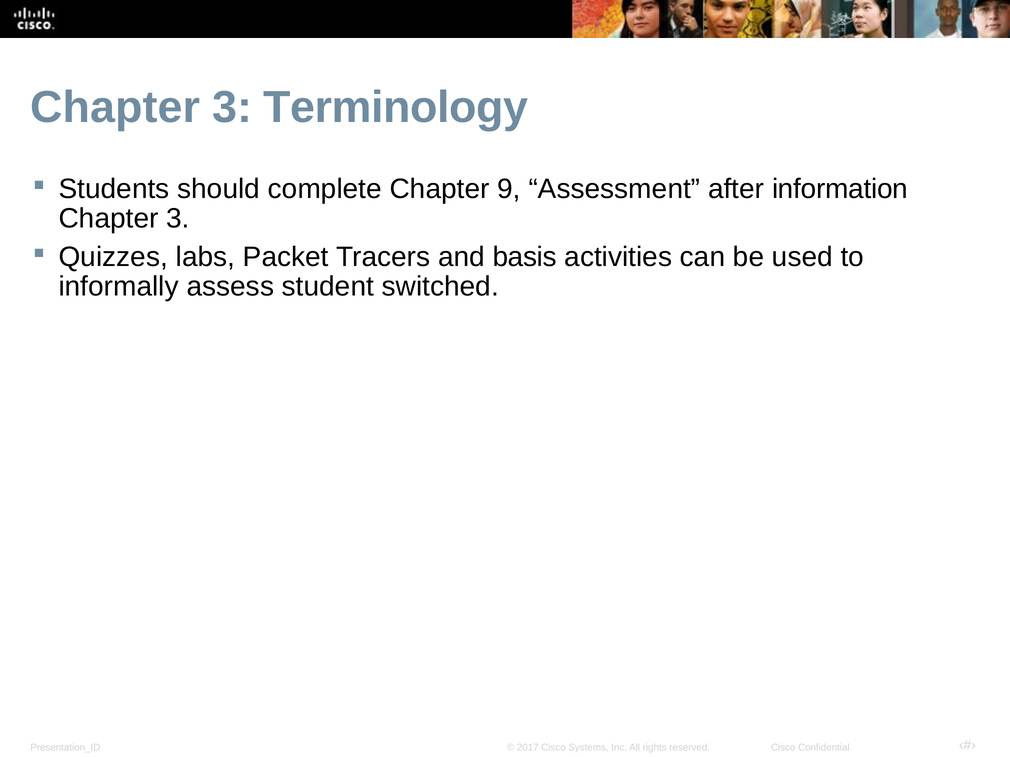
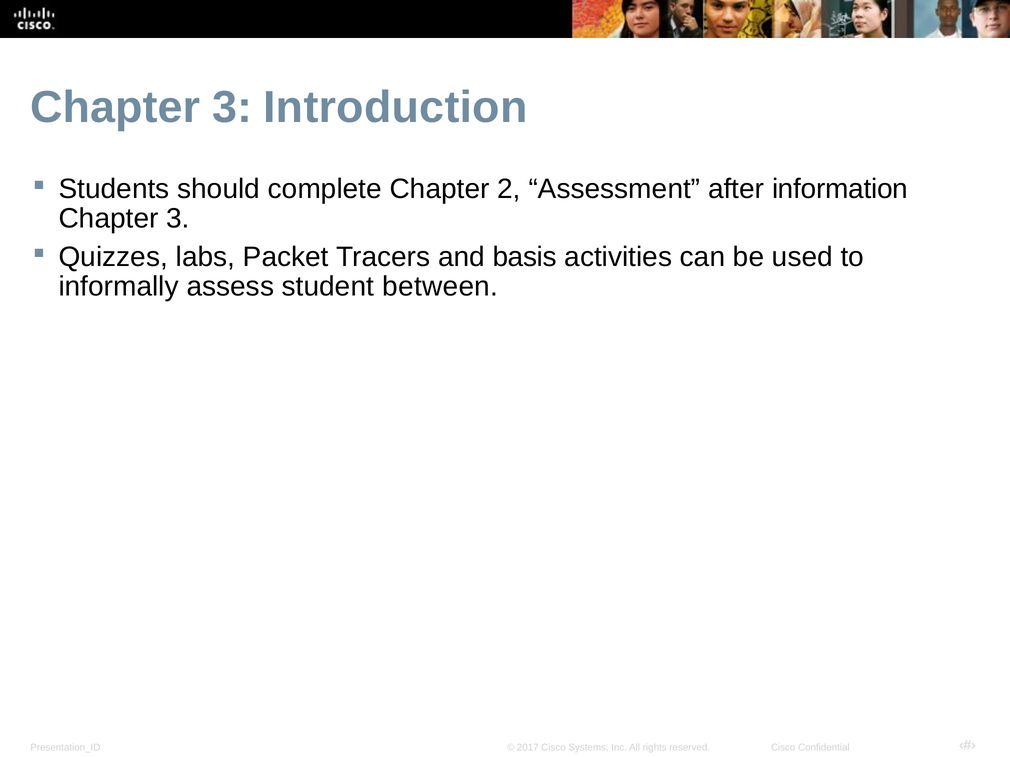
Terminology: Terminology -> Introduction (395, 108)
9: 9 -> 2 (509, 189)
switched: switched -> between (440, 287)
